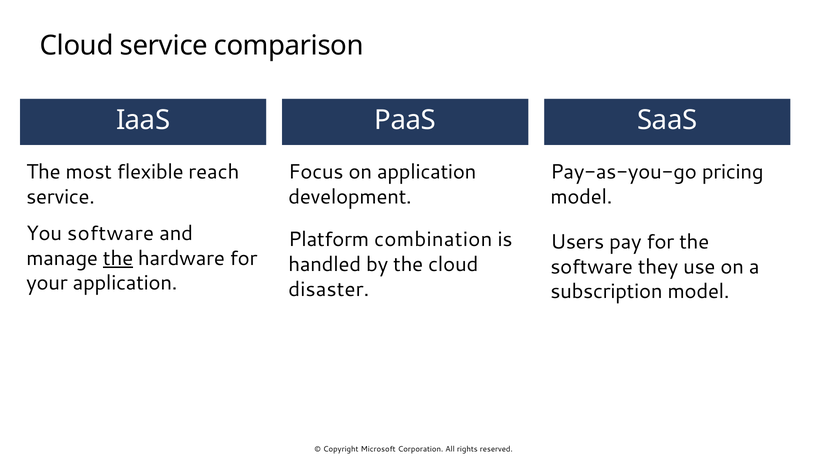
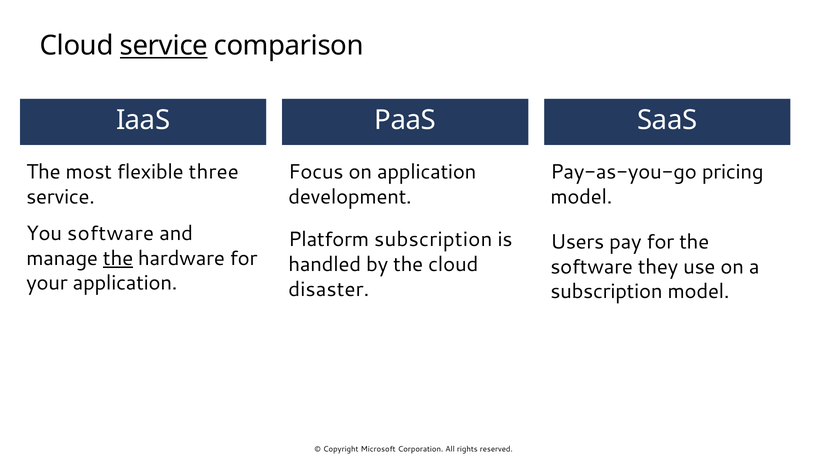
service underline: none -> present (164, 46)
reach: reach -> three (214, 172)
Platform combination: combination -> subscription (433, 240)
